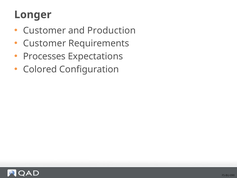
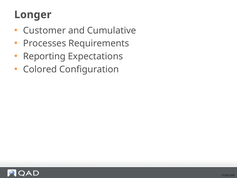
Production: Production -> Cumulative (112, 30)
Customer: Customer -> Processes (45, 43)
Processes: Processes -> Reporting (44, 56)
